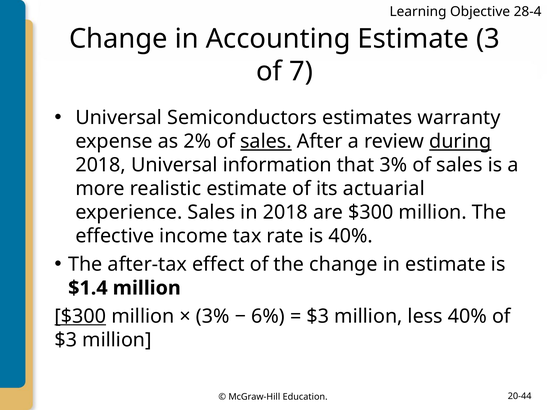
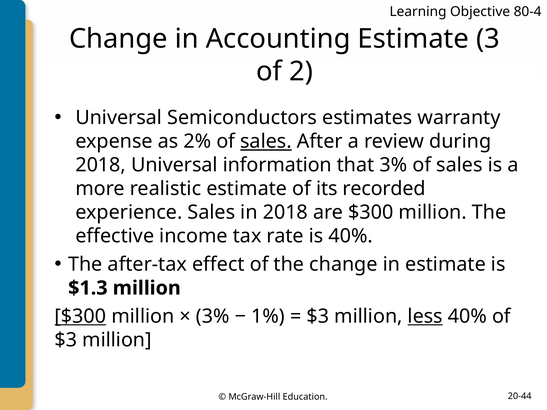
28-4: 28-4 -> 80-4 (528, 12)
7: 7 -> 2 (301, 72)
during underline: present -> none (460, 142)
actuarial: actuarial -> recorded (384, 189)
$1.4: $1.4 -> $1.3 (88, 288)
6%: 6% -> 1% (268, 316)
less underline: none -> present (425, 316)
